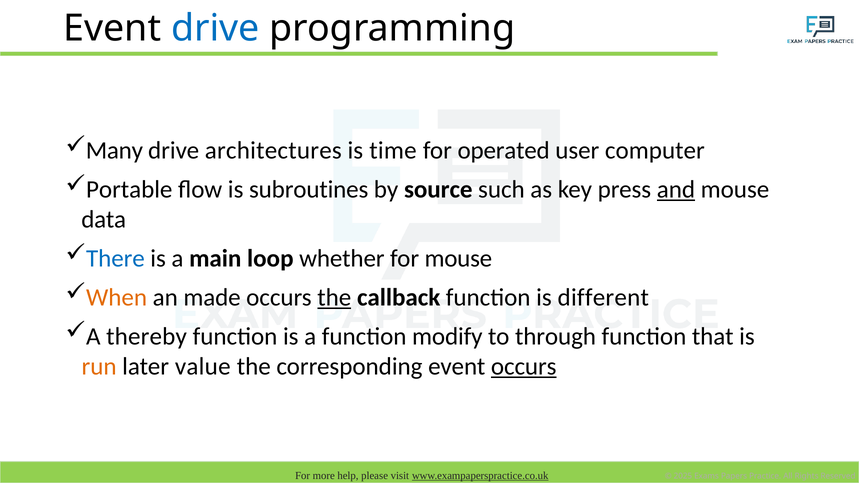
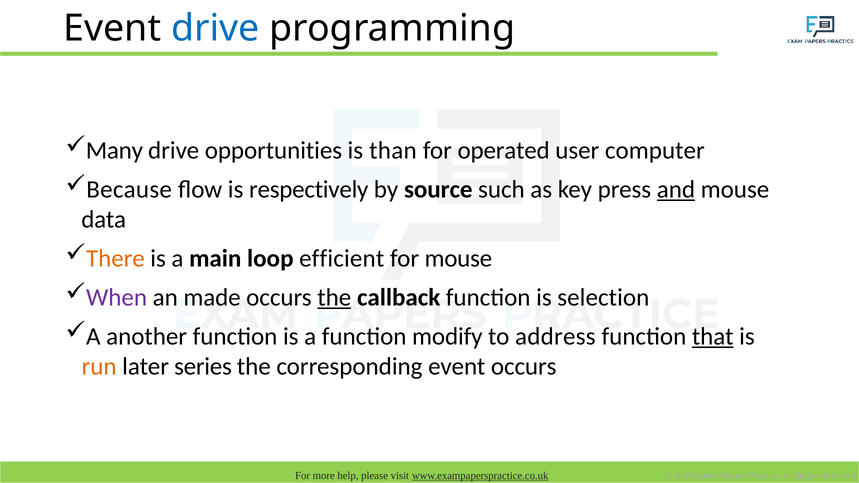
architectures: architectures -> opportunities (273, 151)
time: time -> than (393, 151)
Portable: Portable -> Because (129, 189)
subroutines: subroutines -> respectively (309, 189)
There colour: blue -> orange (115, 258)
whether: whether -> efficient (342, 258)
When colour: orange -> purple (117, 297)
different: different -> selection (603, 297)
thereby: thereby -> another (147, 336)
through: through -> address (555, 336)
that underline: none -> present (713, 336)
value: value -> series (203, 366)
occurs underline: present -> none (524, 366)
